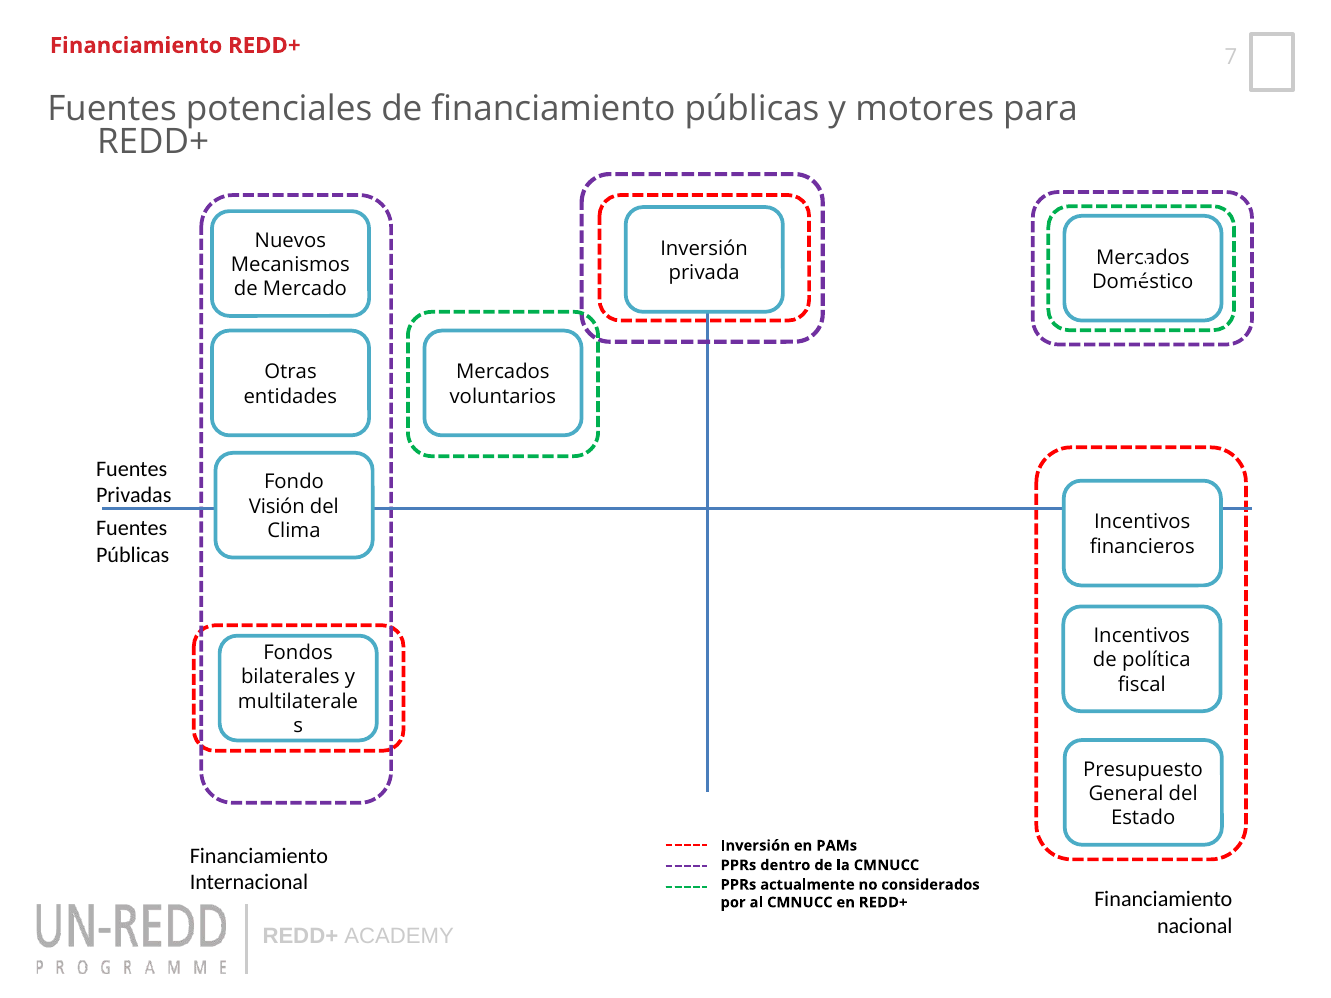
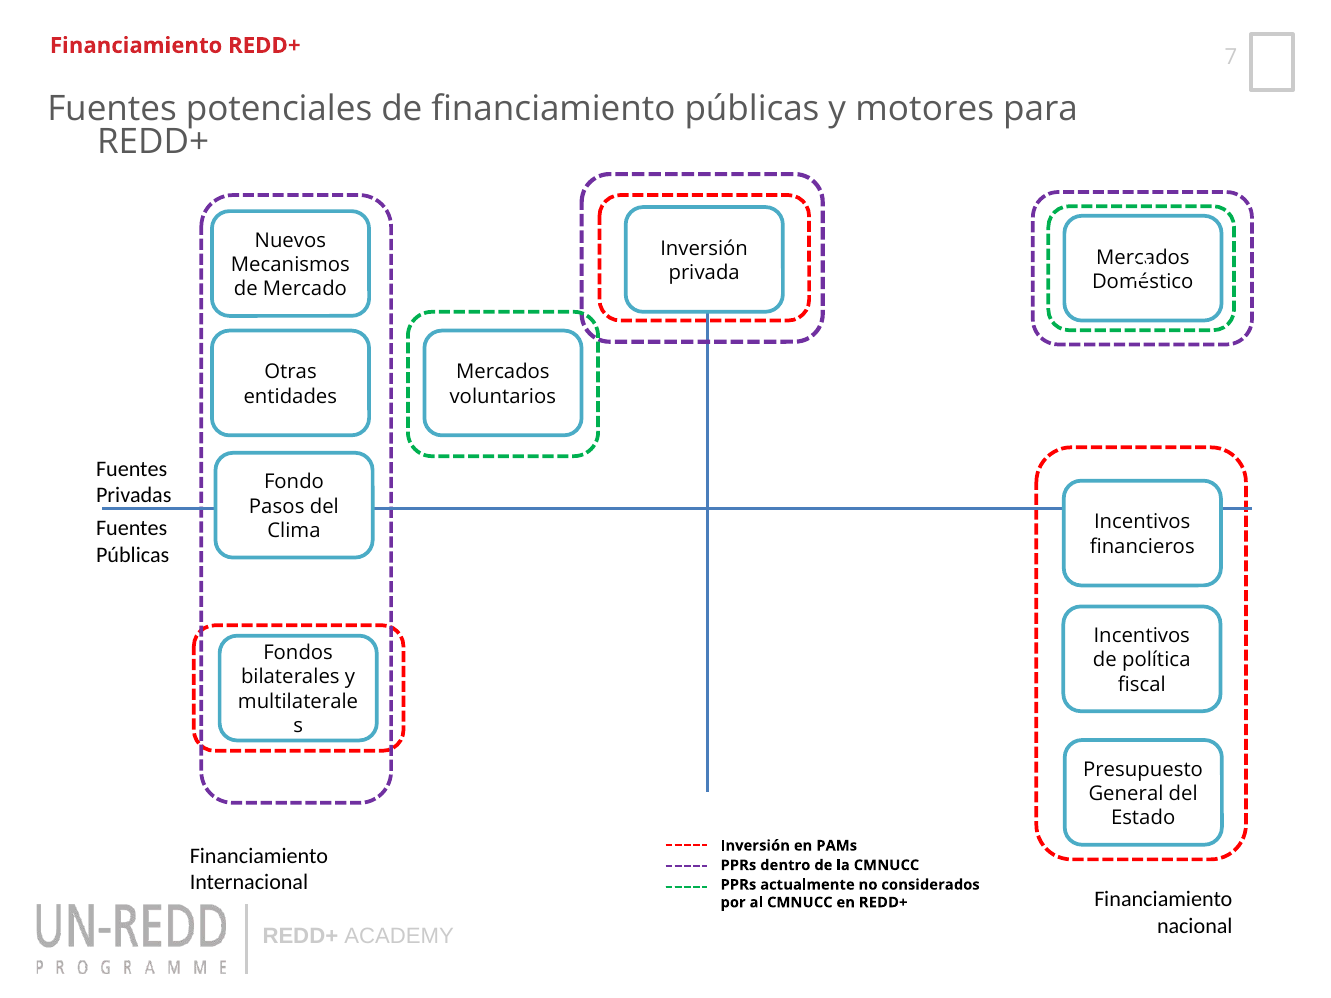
Visión: Visión -> Pasos (277, 507)
